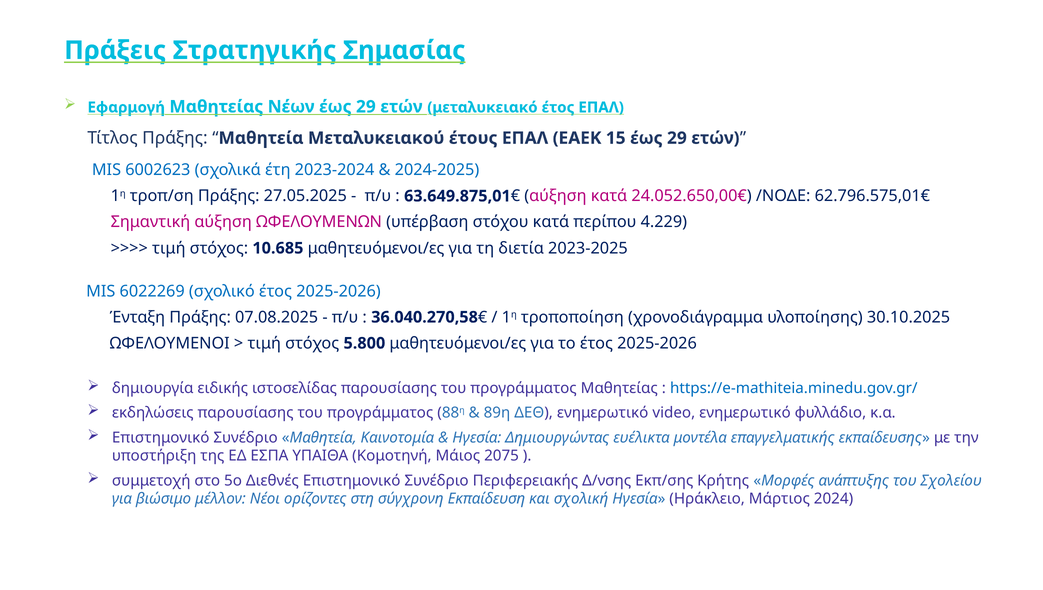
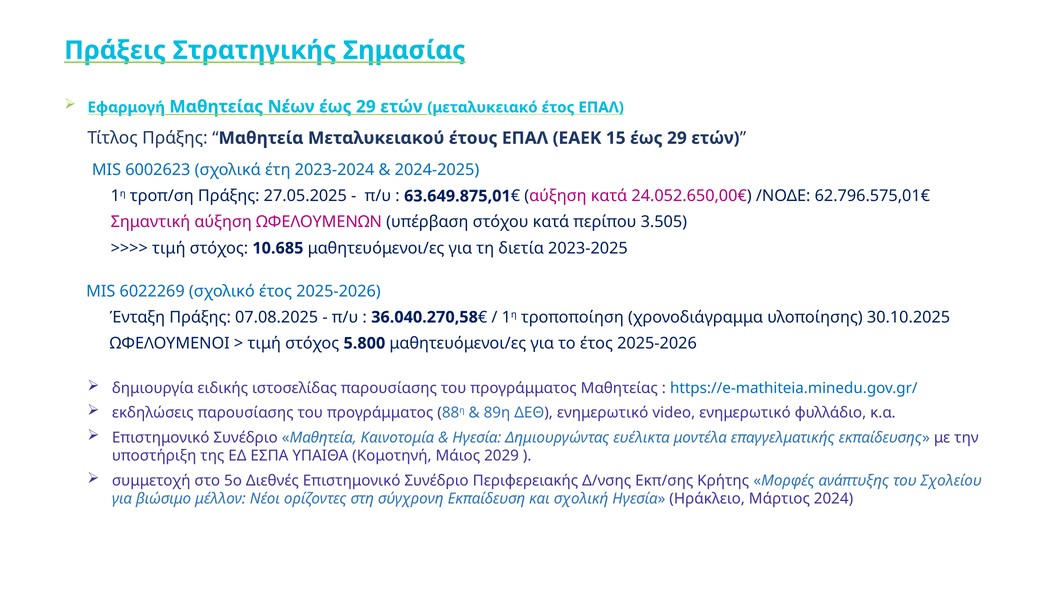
4.229: 4.229 -> 3.505 (664, 222)
2075: 2075 -> 2029 (502, 456)
